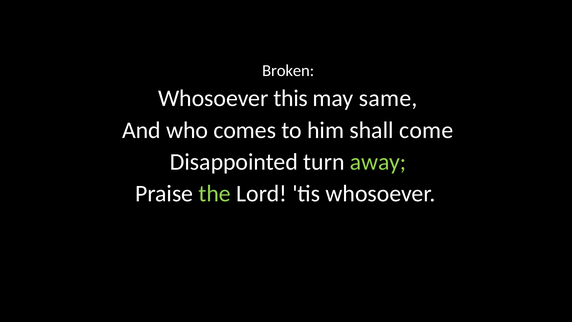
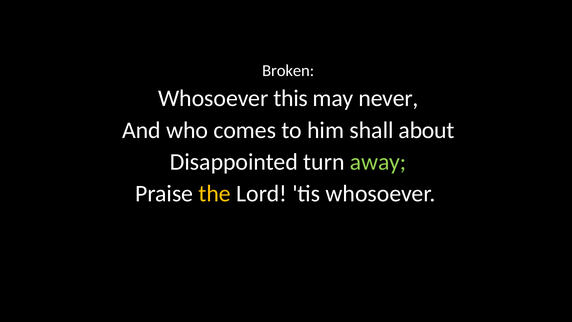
same: same -> never (388, 98)
come: come -> about (427, 130)
the colour: light green -> yellow (215, 193)
